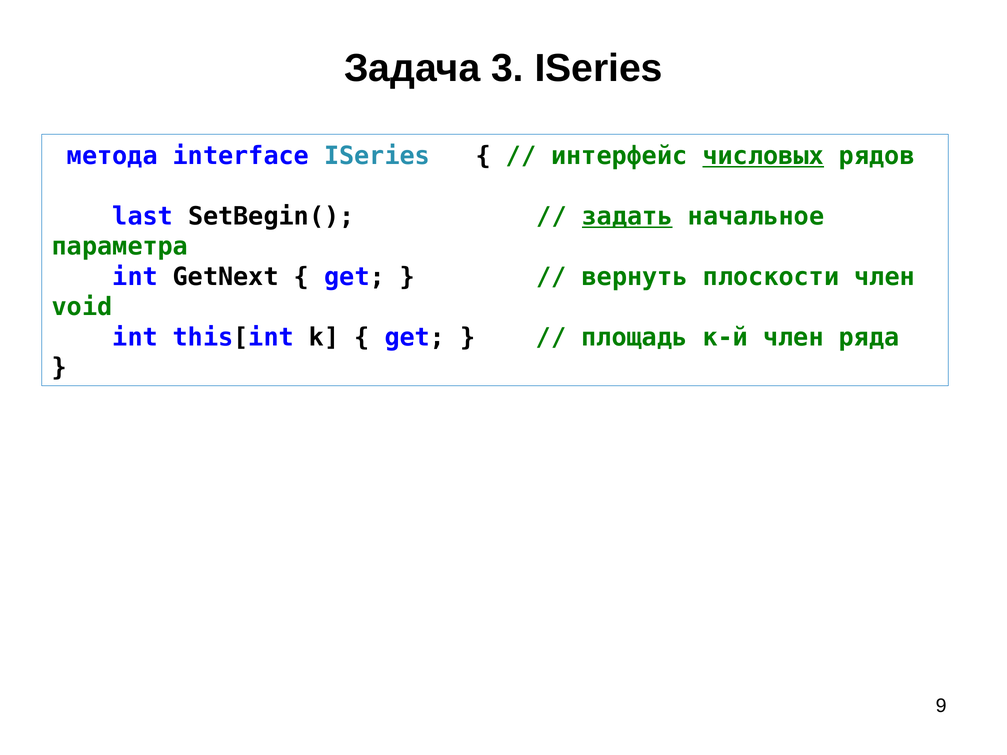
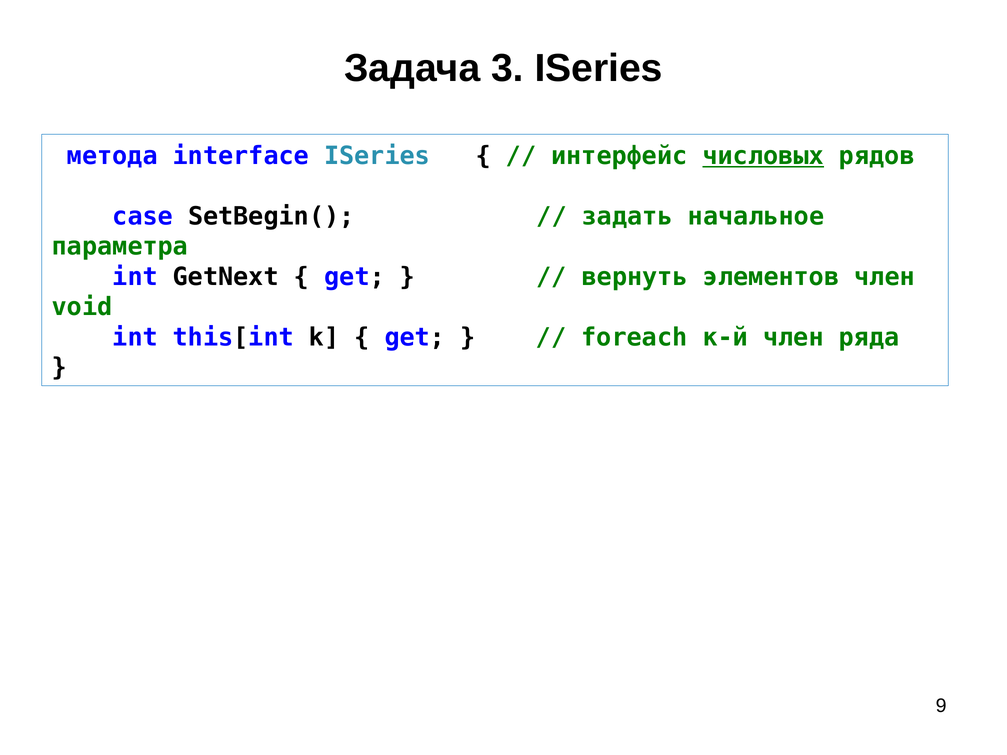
last: last -> case (143, 216)
задать underline: present -> none (627, 216)
плоскости: плоскости -> элементов (771, 277)
площадь: площадь -> foreach (634, 337)
